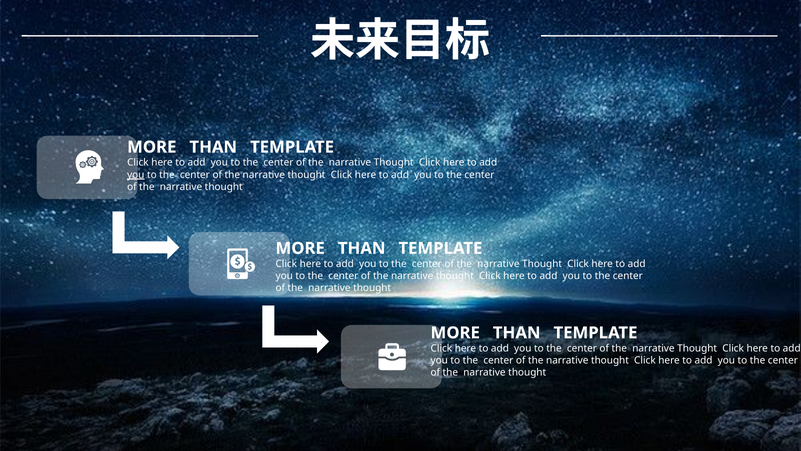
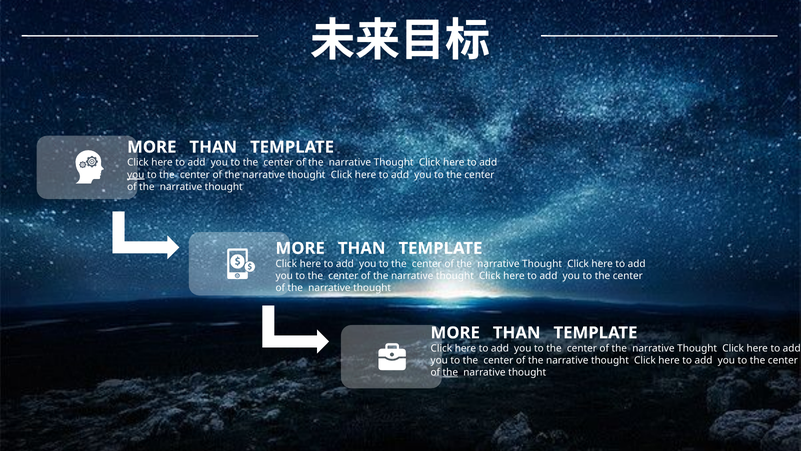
the underline: none -> present (450, 372)
